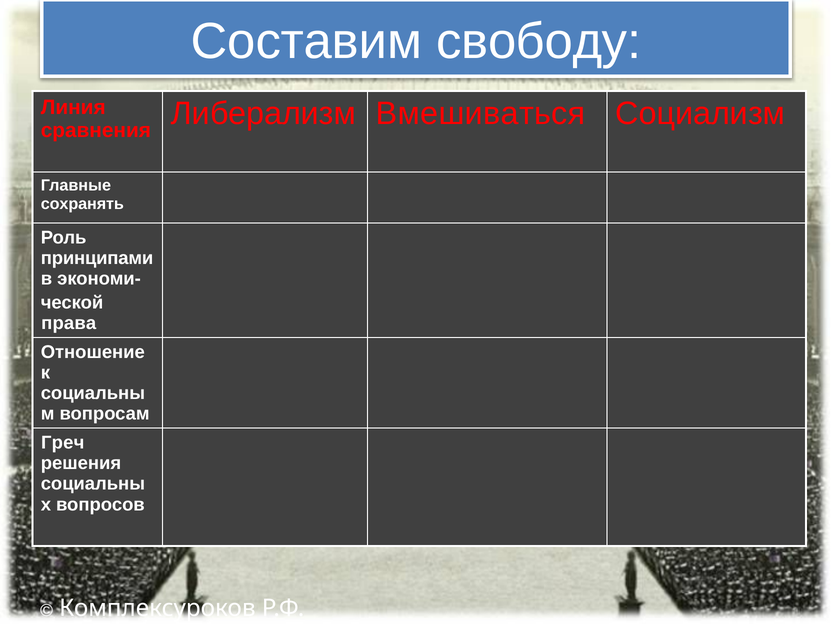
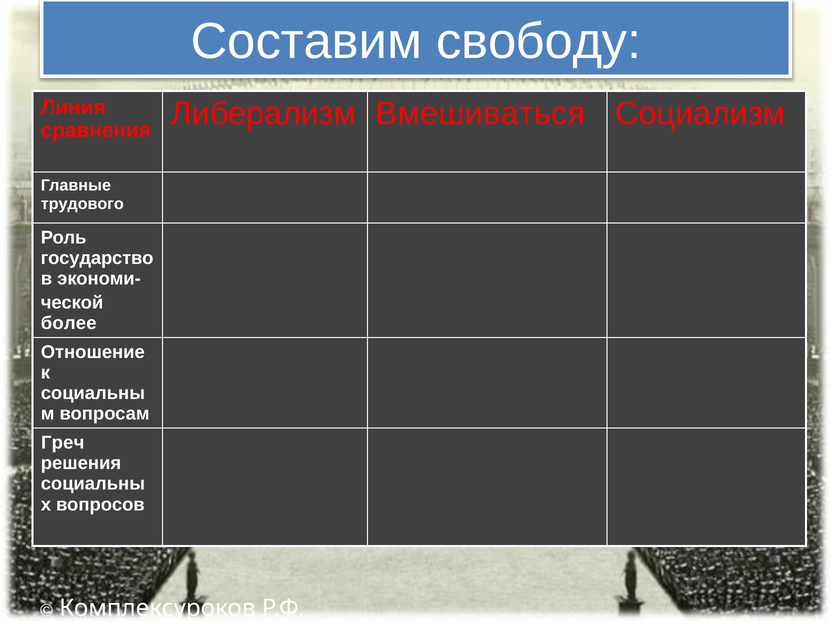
сохранять: сохранять -> трудового (82, 204)
принципами: принципами -> государство (97, 258)
права: права -> более (69, 323)
